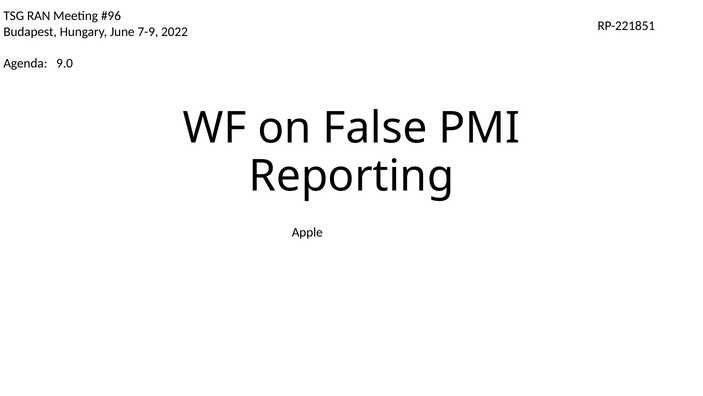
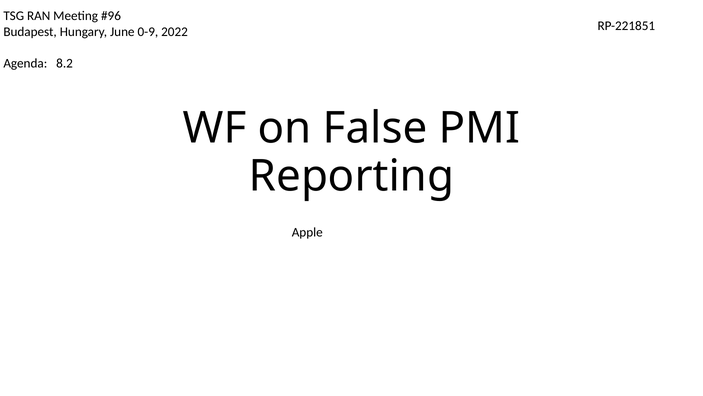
7-9: 7-9 -> 0-9 (148, 32)
9.0: 9.0 -> 8.2 (65, 63)
